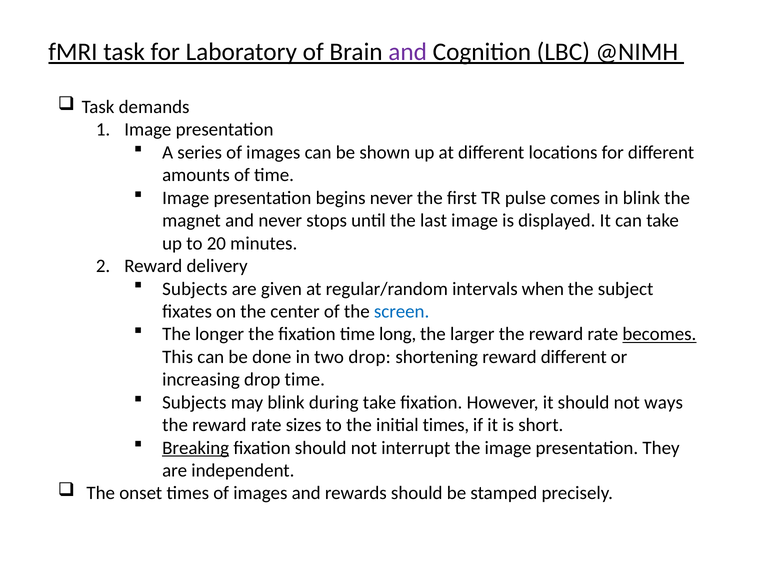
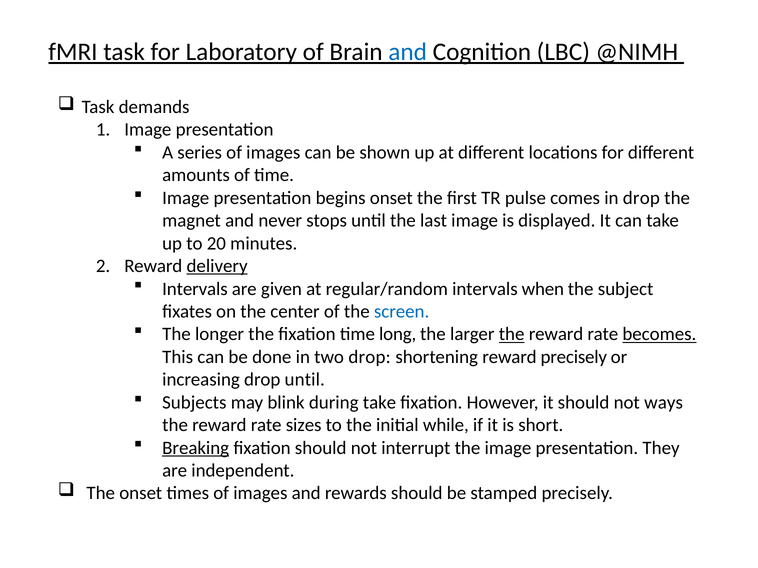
and colour: purple -> blue (408, 52)
begins never: never -> onset (391, 198)
in blink: blink -> drop (641, 198)
delivery underline: none -> present (217, 266)
Subjects: Subjects -> Intervals (195, 289)
the underline: none -> present (512, 334)
reward different: different -> precisely (574, 357)
drop time: time -> until (305, 380)
initial times: times -> while (446, 425)
